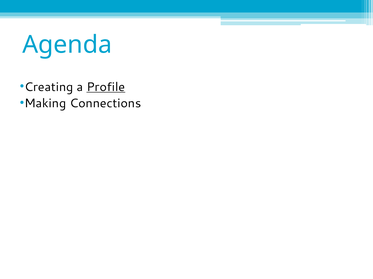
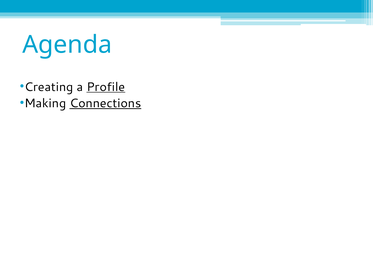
Connections underline: none -> present (105, 104)
